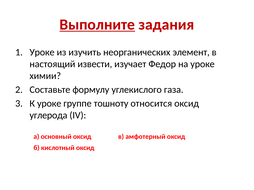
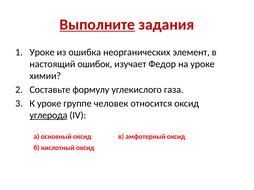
изучить: изучить -> ошибка (85, 52)
извести: извести -> ошибок (95, 64)
тошноту: тошноту -> человек (111, 104)
углерода underline: none -> present (48, 116)
